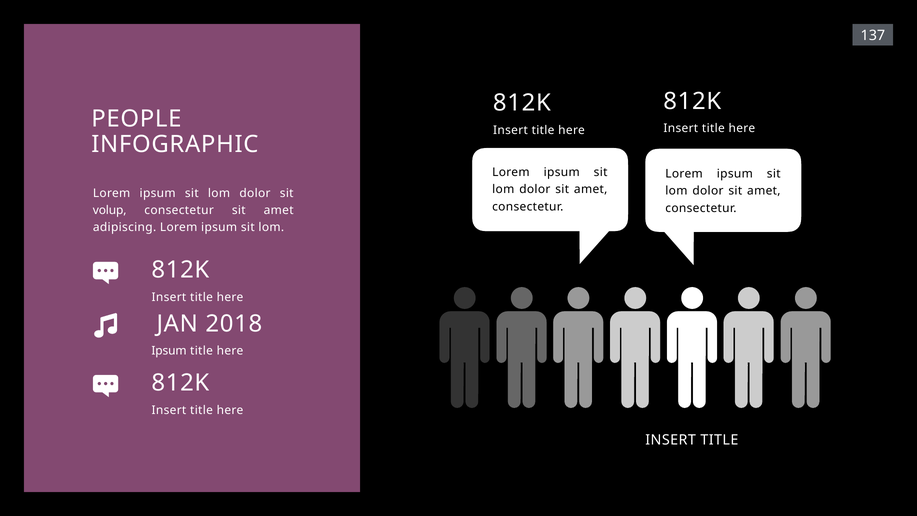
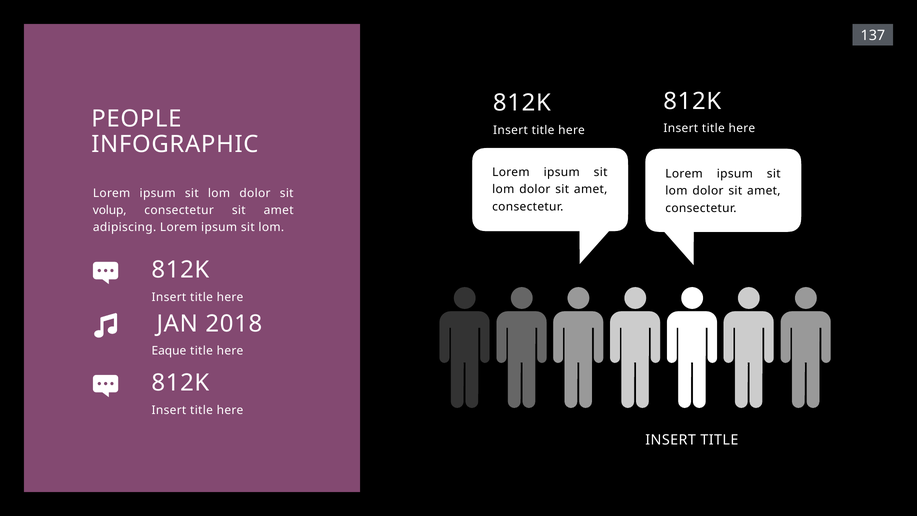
Ipsum: Ipsum -> Eaque (169, 351)
